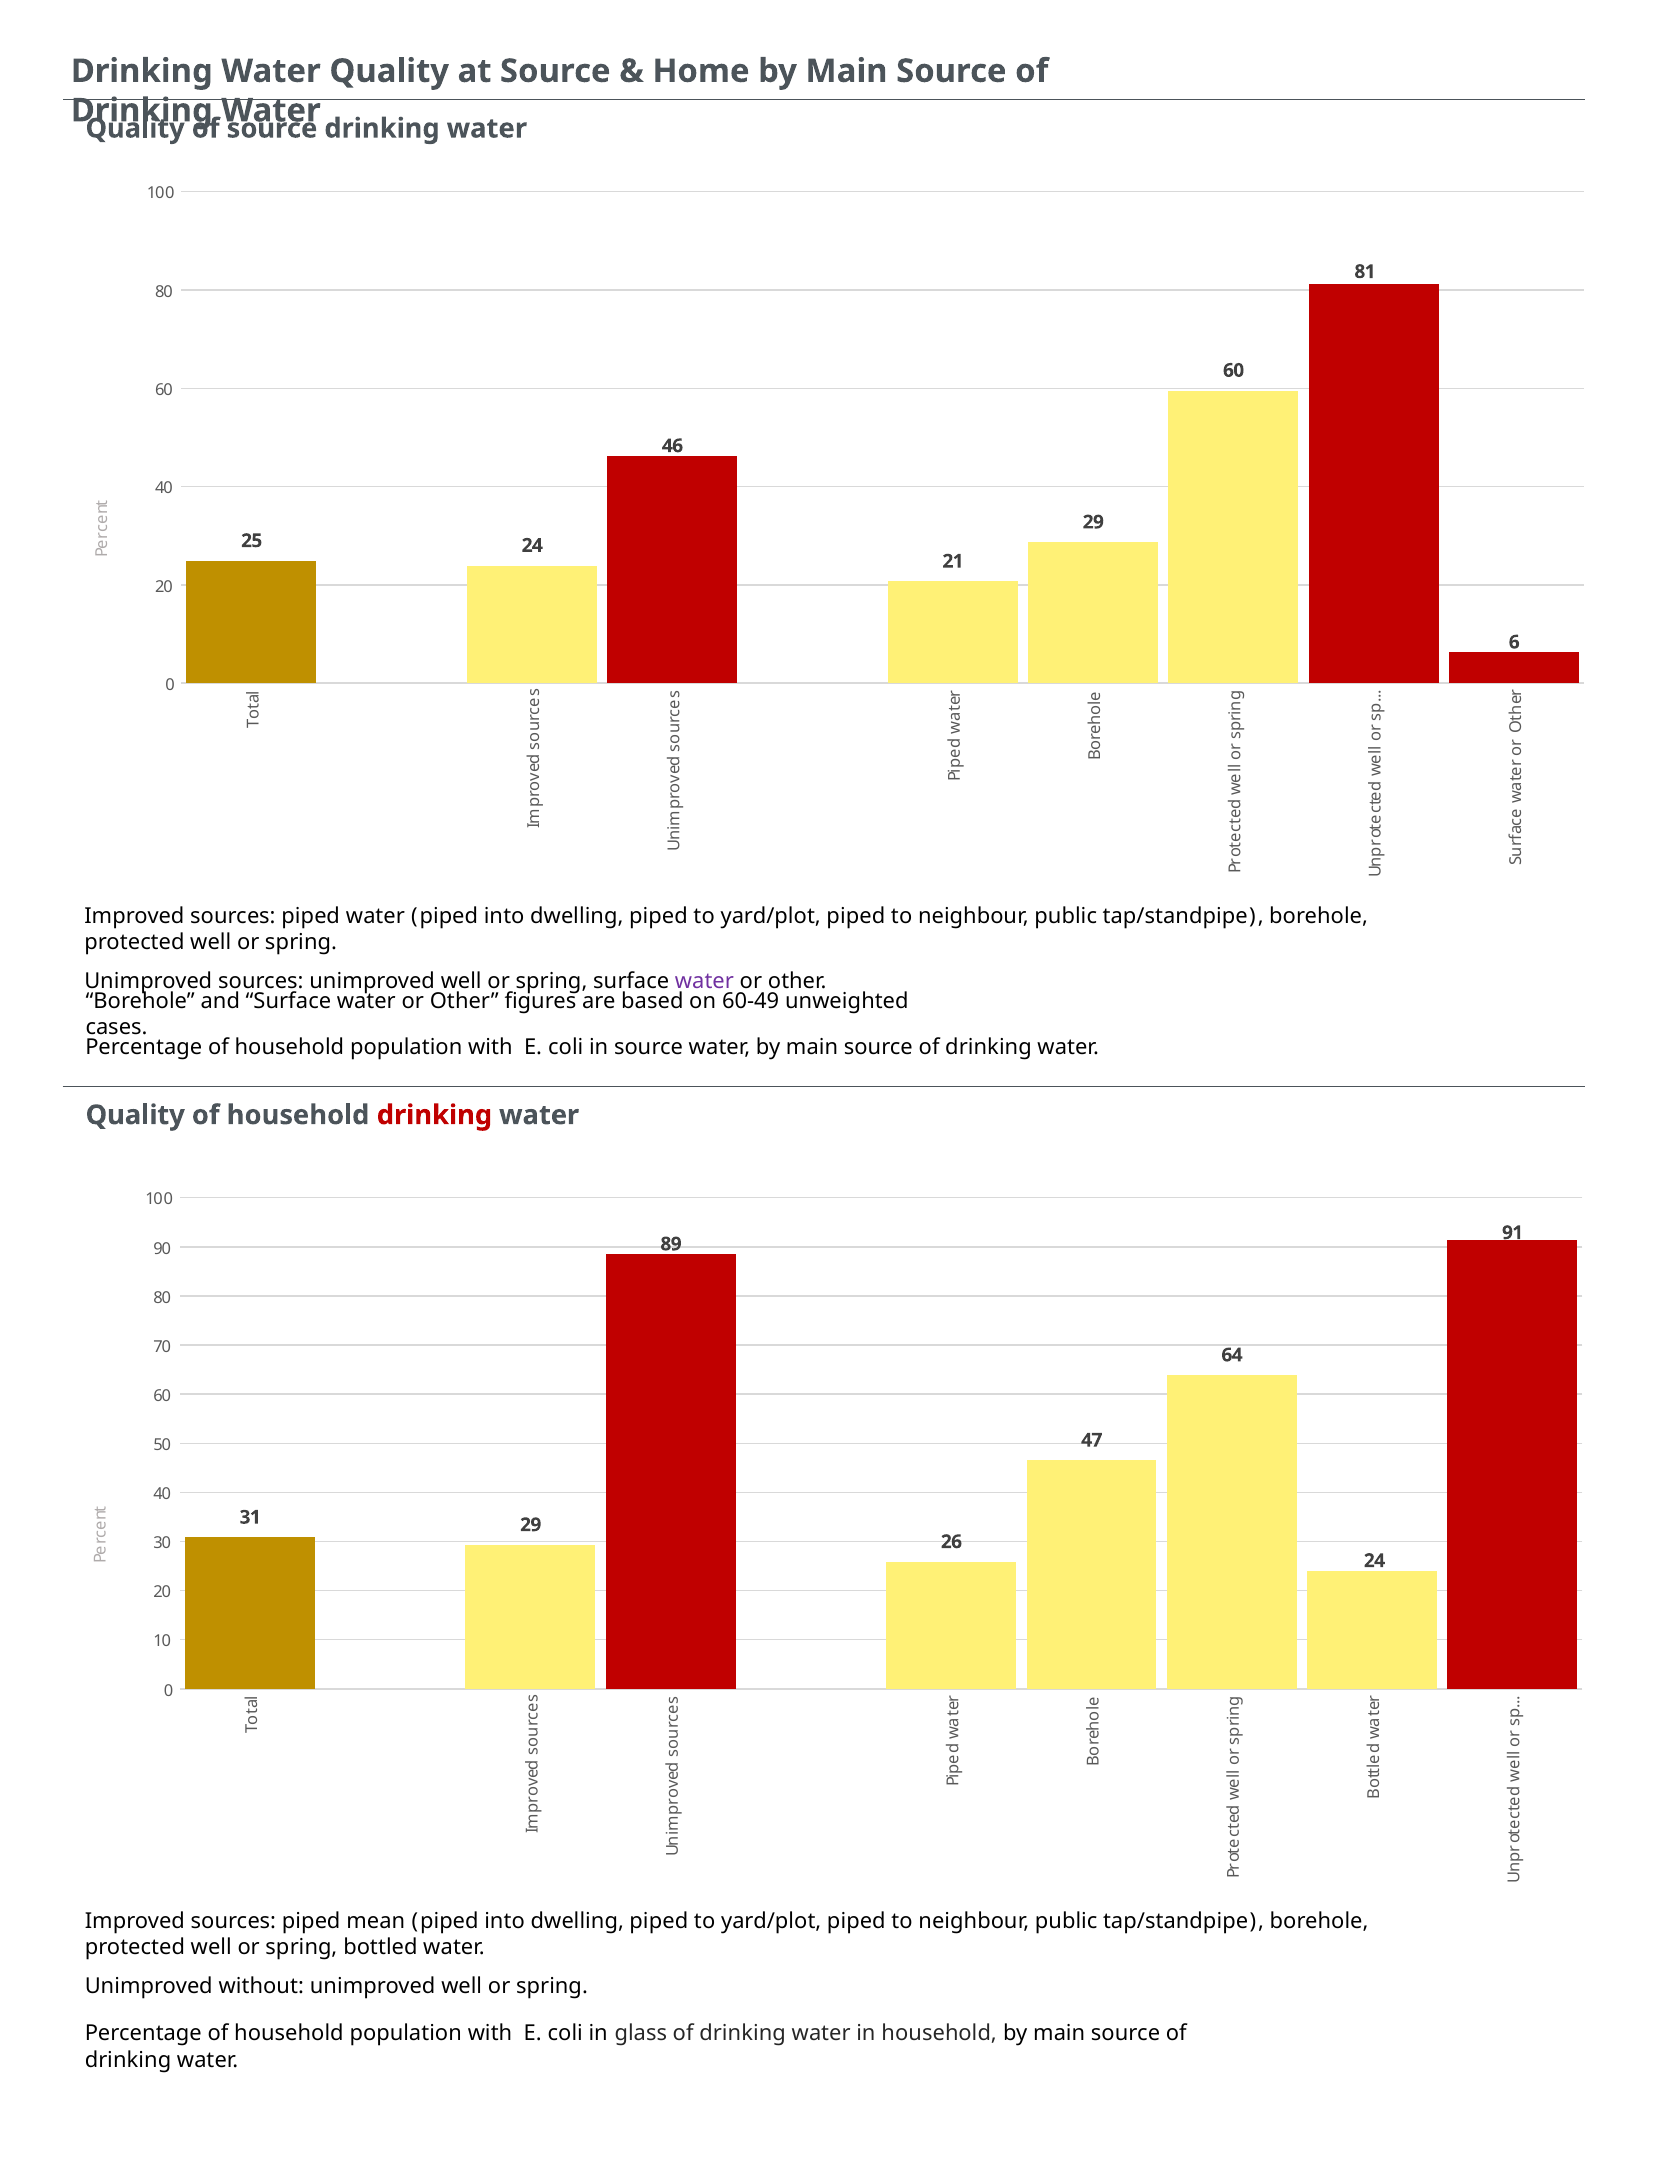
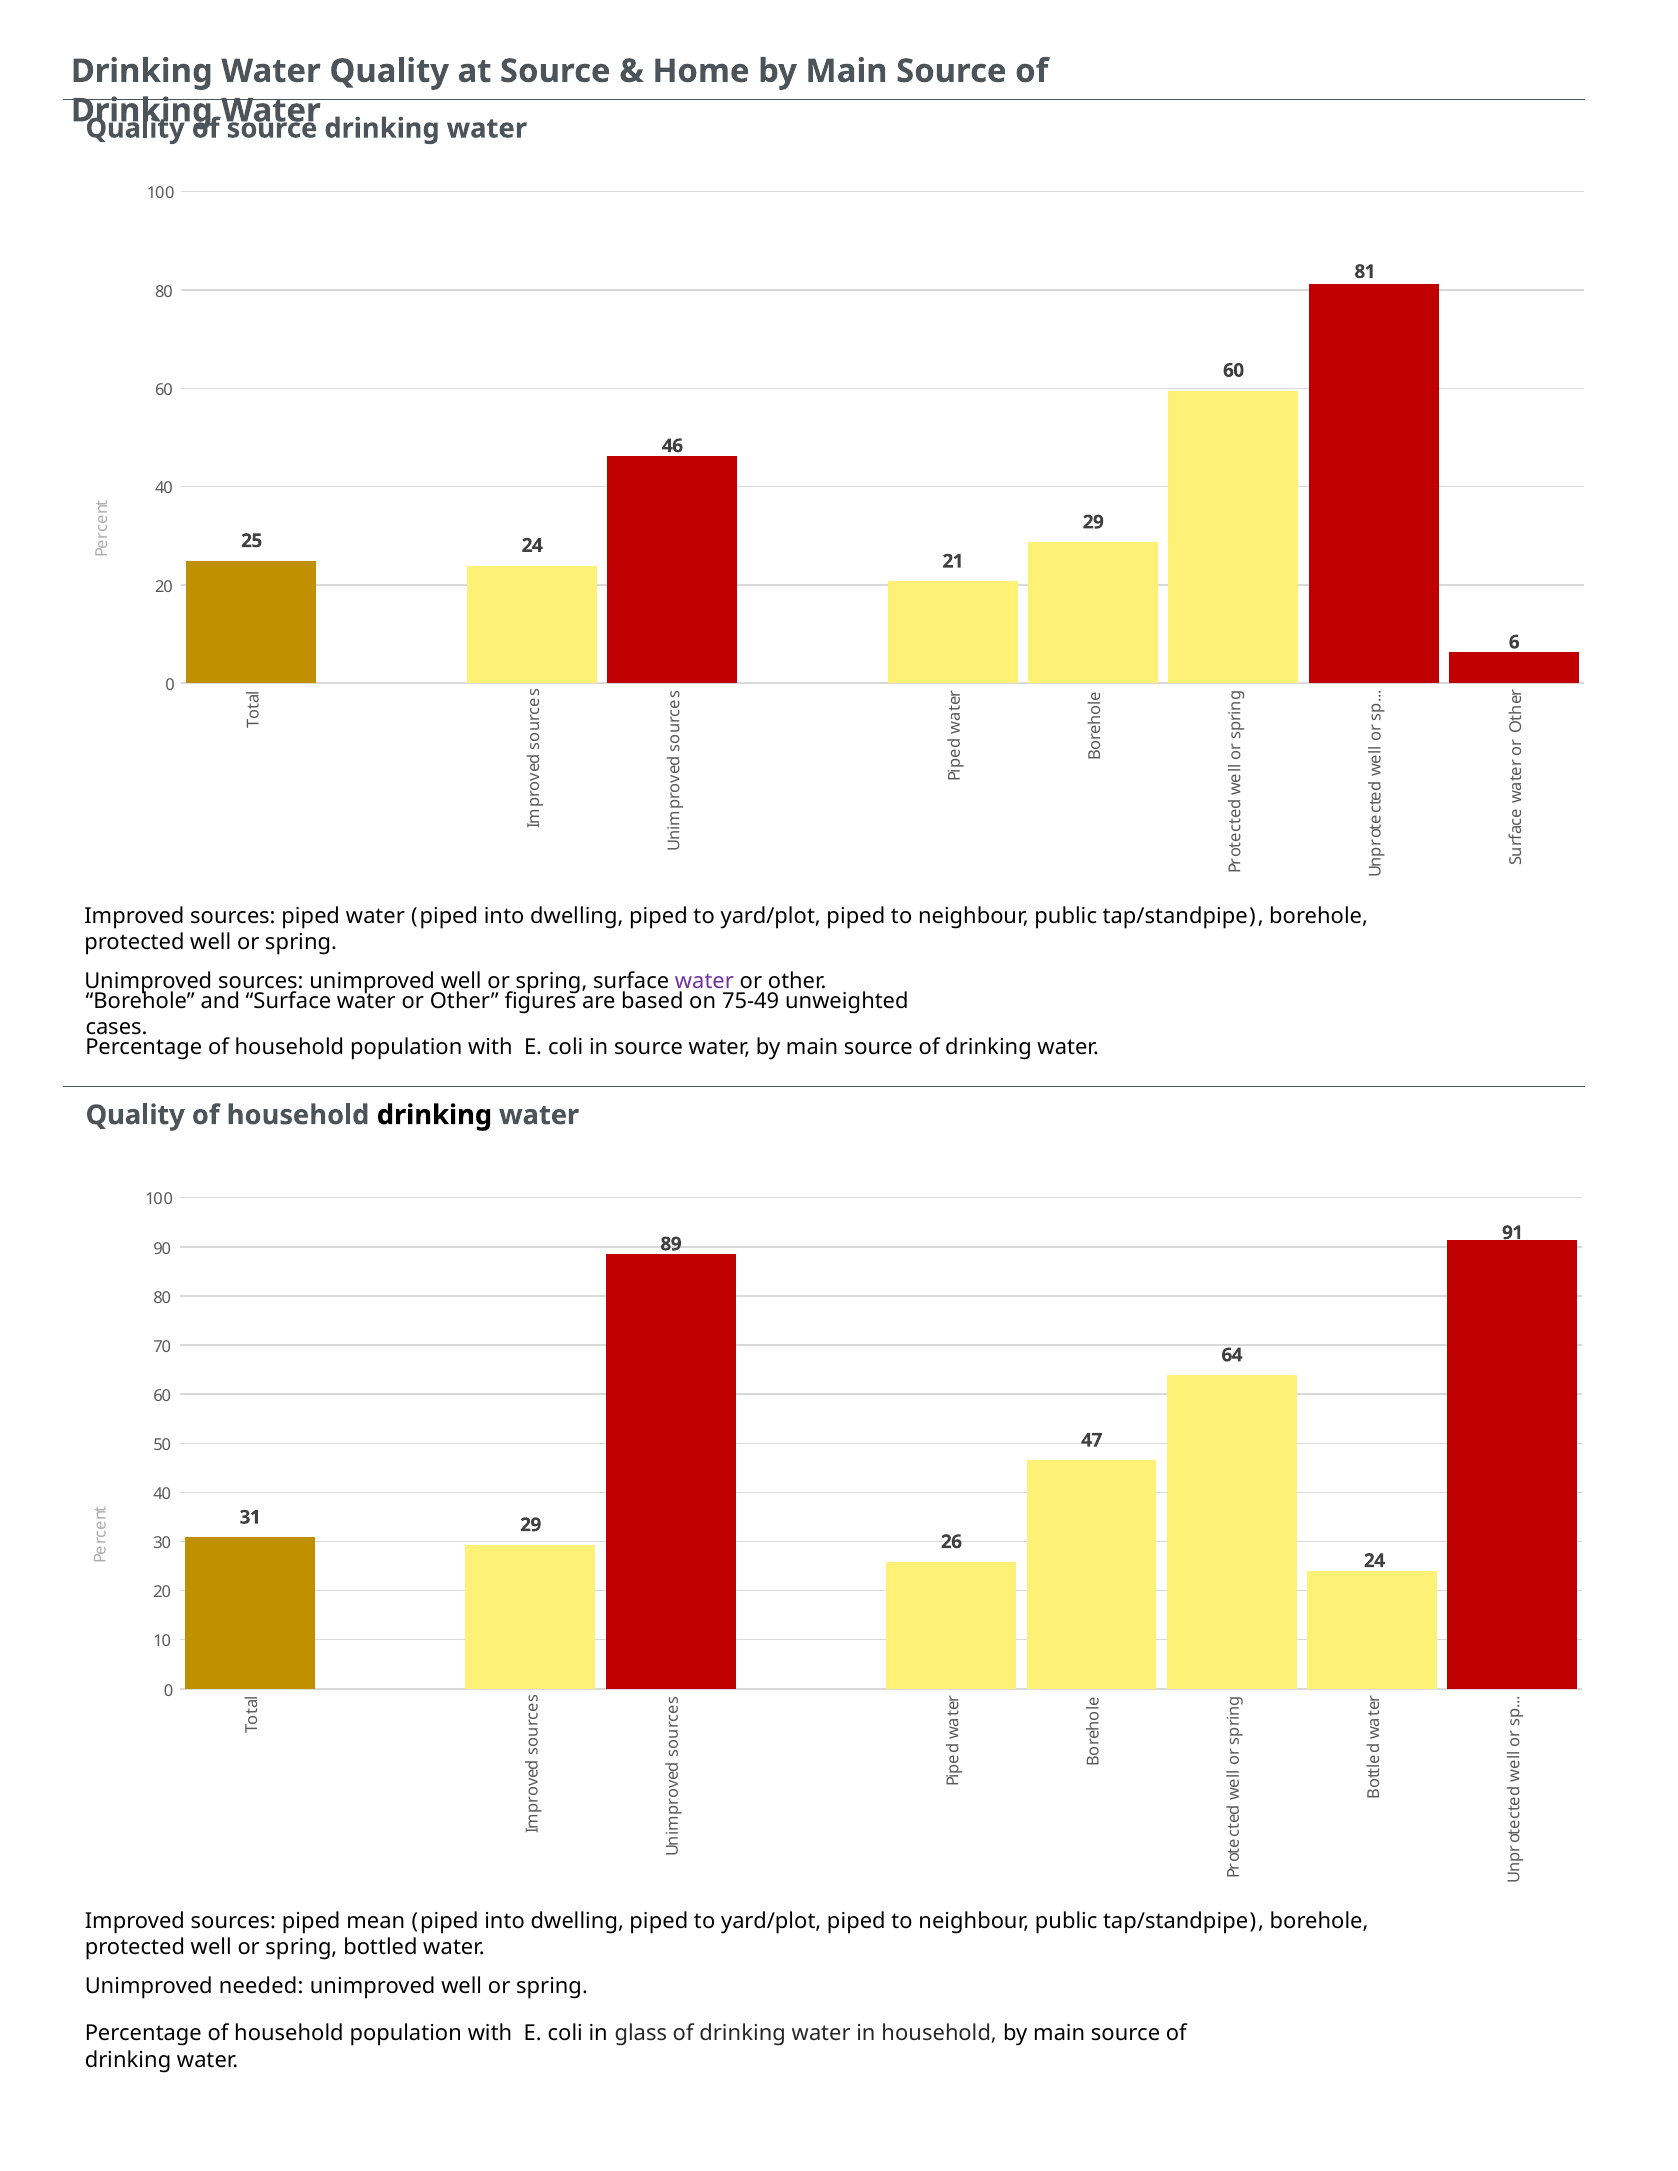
60-49: 60-49 -> 75-49 (751, 1002)
drinking colour: red -> black (434, 1115)
without: without -> needed (261, 1987)
